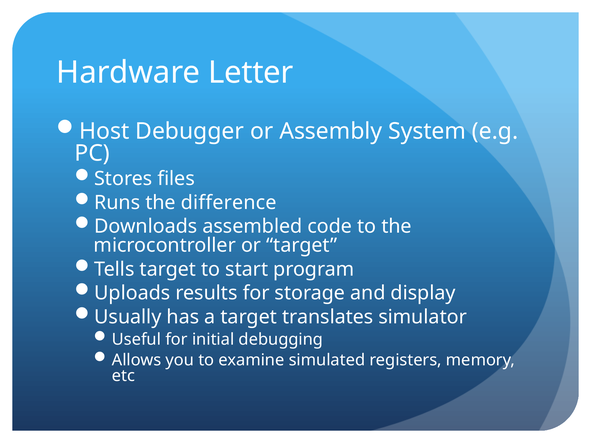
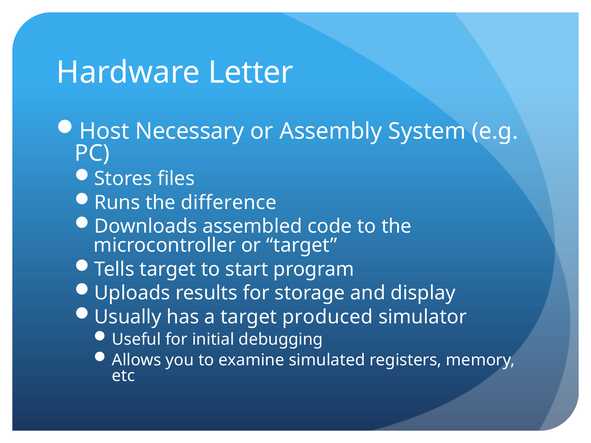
Debugger: Debugger -> Necessary (190, 131)
translates: translates -> produced (328, 317)
